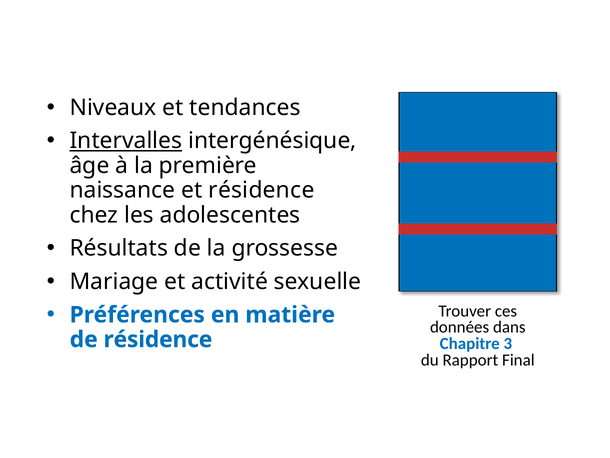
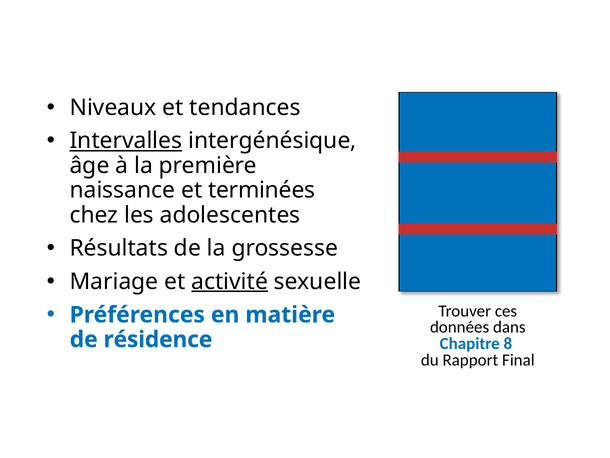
et résidence: résidence -> terminées (262, 190)
activité underline: none -> present (230, 281)
3: 3 -> 8 (508, 343)
